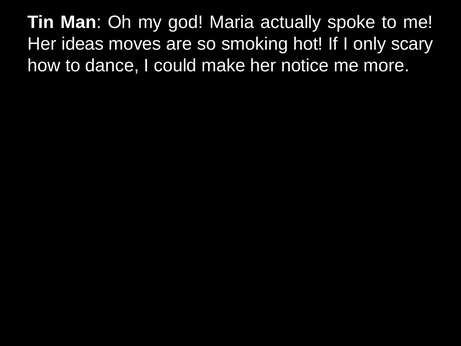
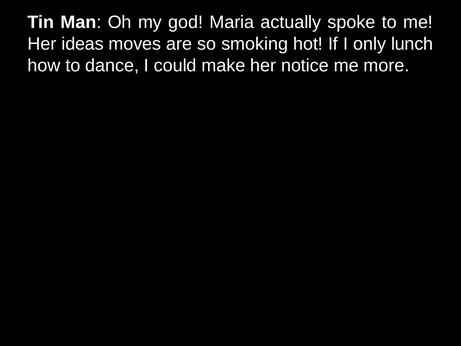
scary: scary -> lunch (412, 44)
